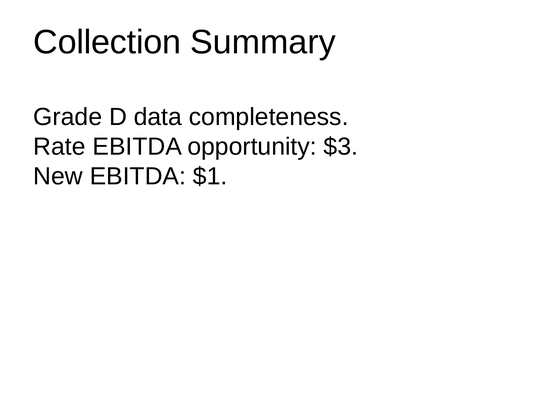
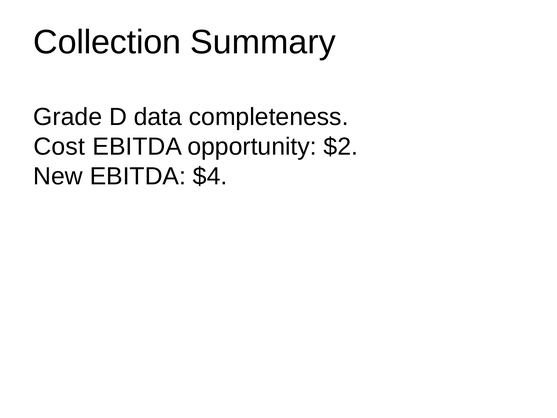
Rate: Rate -> Cost (59, 147)
$3: $3 -> $2 (341, 147)
$1: $1 -> $4 (210, 176)
